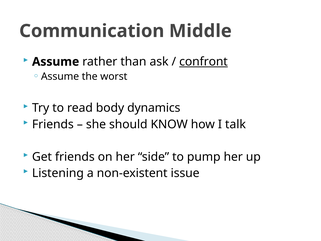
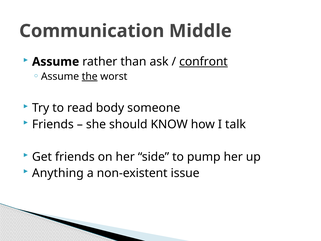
the underline: none -> present (90, 76)
dynamics: dynamics -> someone (154, 108)
Listening: Listening -> Anything (58, 173)
